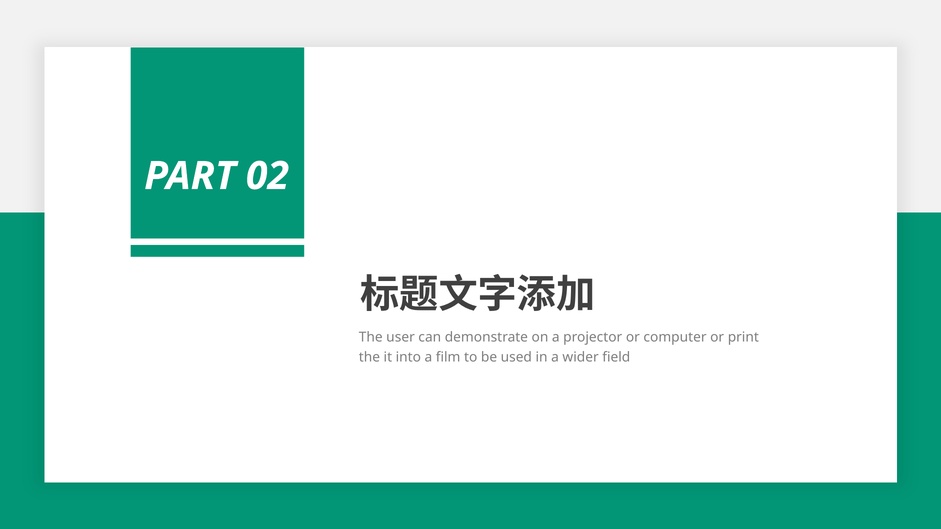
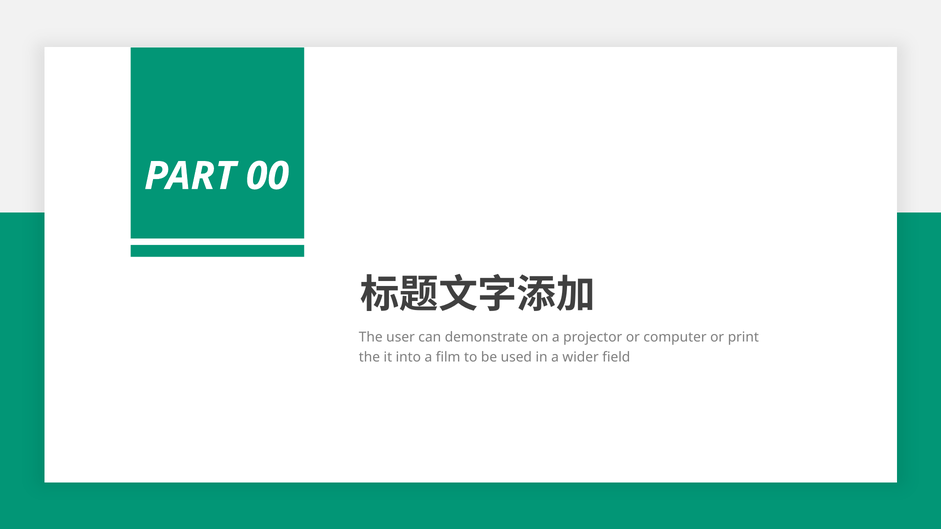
02: 02 -> 00 (267, 176)
